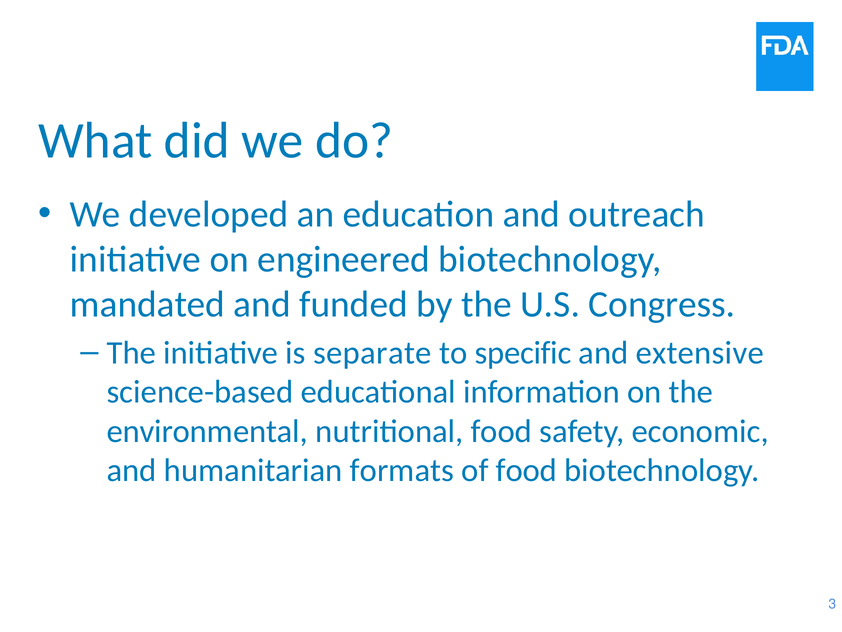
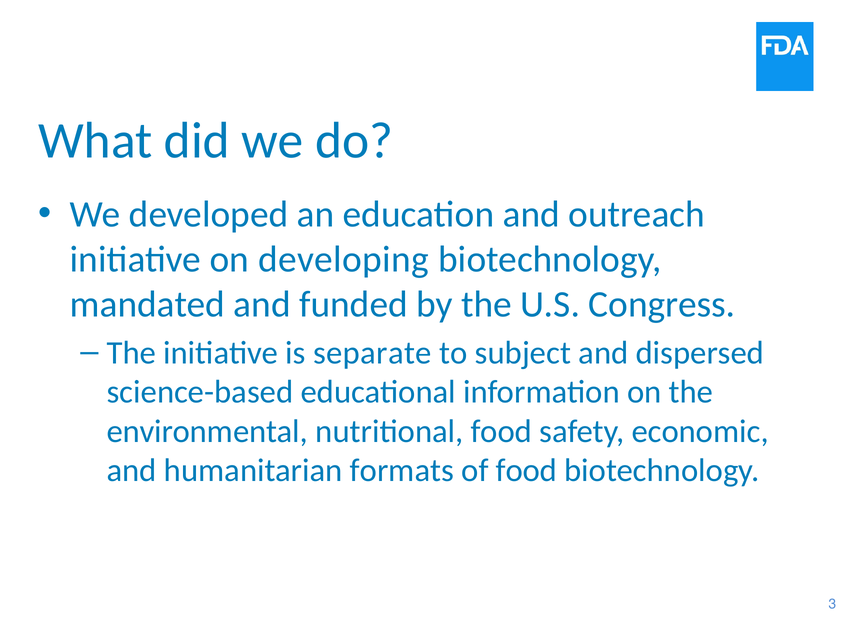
engineered: engineered -> developing (343, 259)
specific: specific -> subject (523, 353)
extensive: extensive -> dispersed (700, 353)
